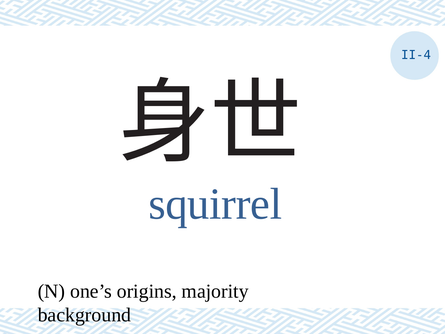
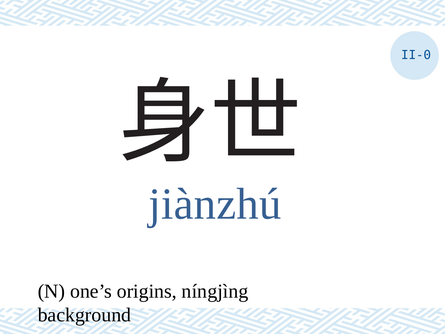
II-4: II-4 -> II-0 (416, 55)
squirrel: squirrel -> jiànzhú (215, 204)
majority: majority -> níngjìng (215, 291)
